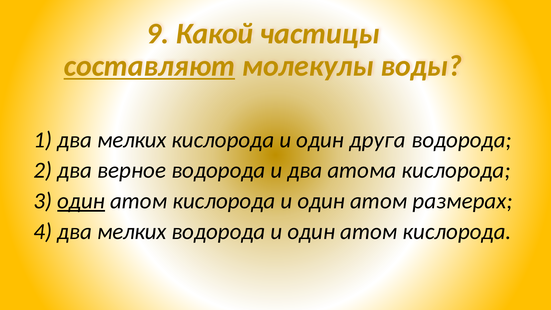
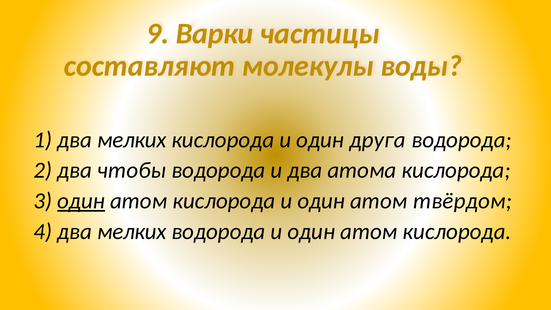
Какой: Какой -> Варки (215, 34)
составляют underline: present -> none (149, 66)
верное: верное -> чтобы (132, 170)
размерах: размерах -> твёрдом (463, 201)
